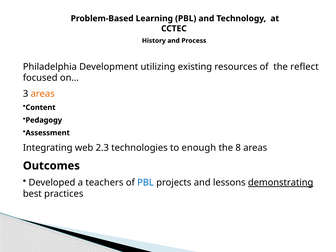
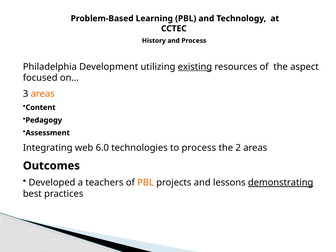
existing underline: none -> present (195, 67)
reflect: reflect -> aspect (305, 67)
2.3: 2.3 -> 6.0 (102, 148)
to enough: enough -> process (199, 148)
8: 8 -> 2 (238, 148)
PBL colour: blue -> orange (146, 183)
